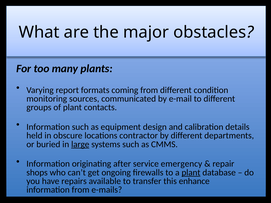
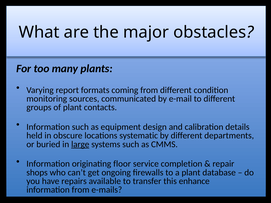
contractor: contractor -> systematic (139, 136)
after: after -> floor (122, 164)
emergency: emergency -> completion (182, 164)
plant underline: present -> none (191, 173)
